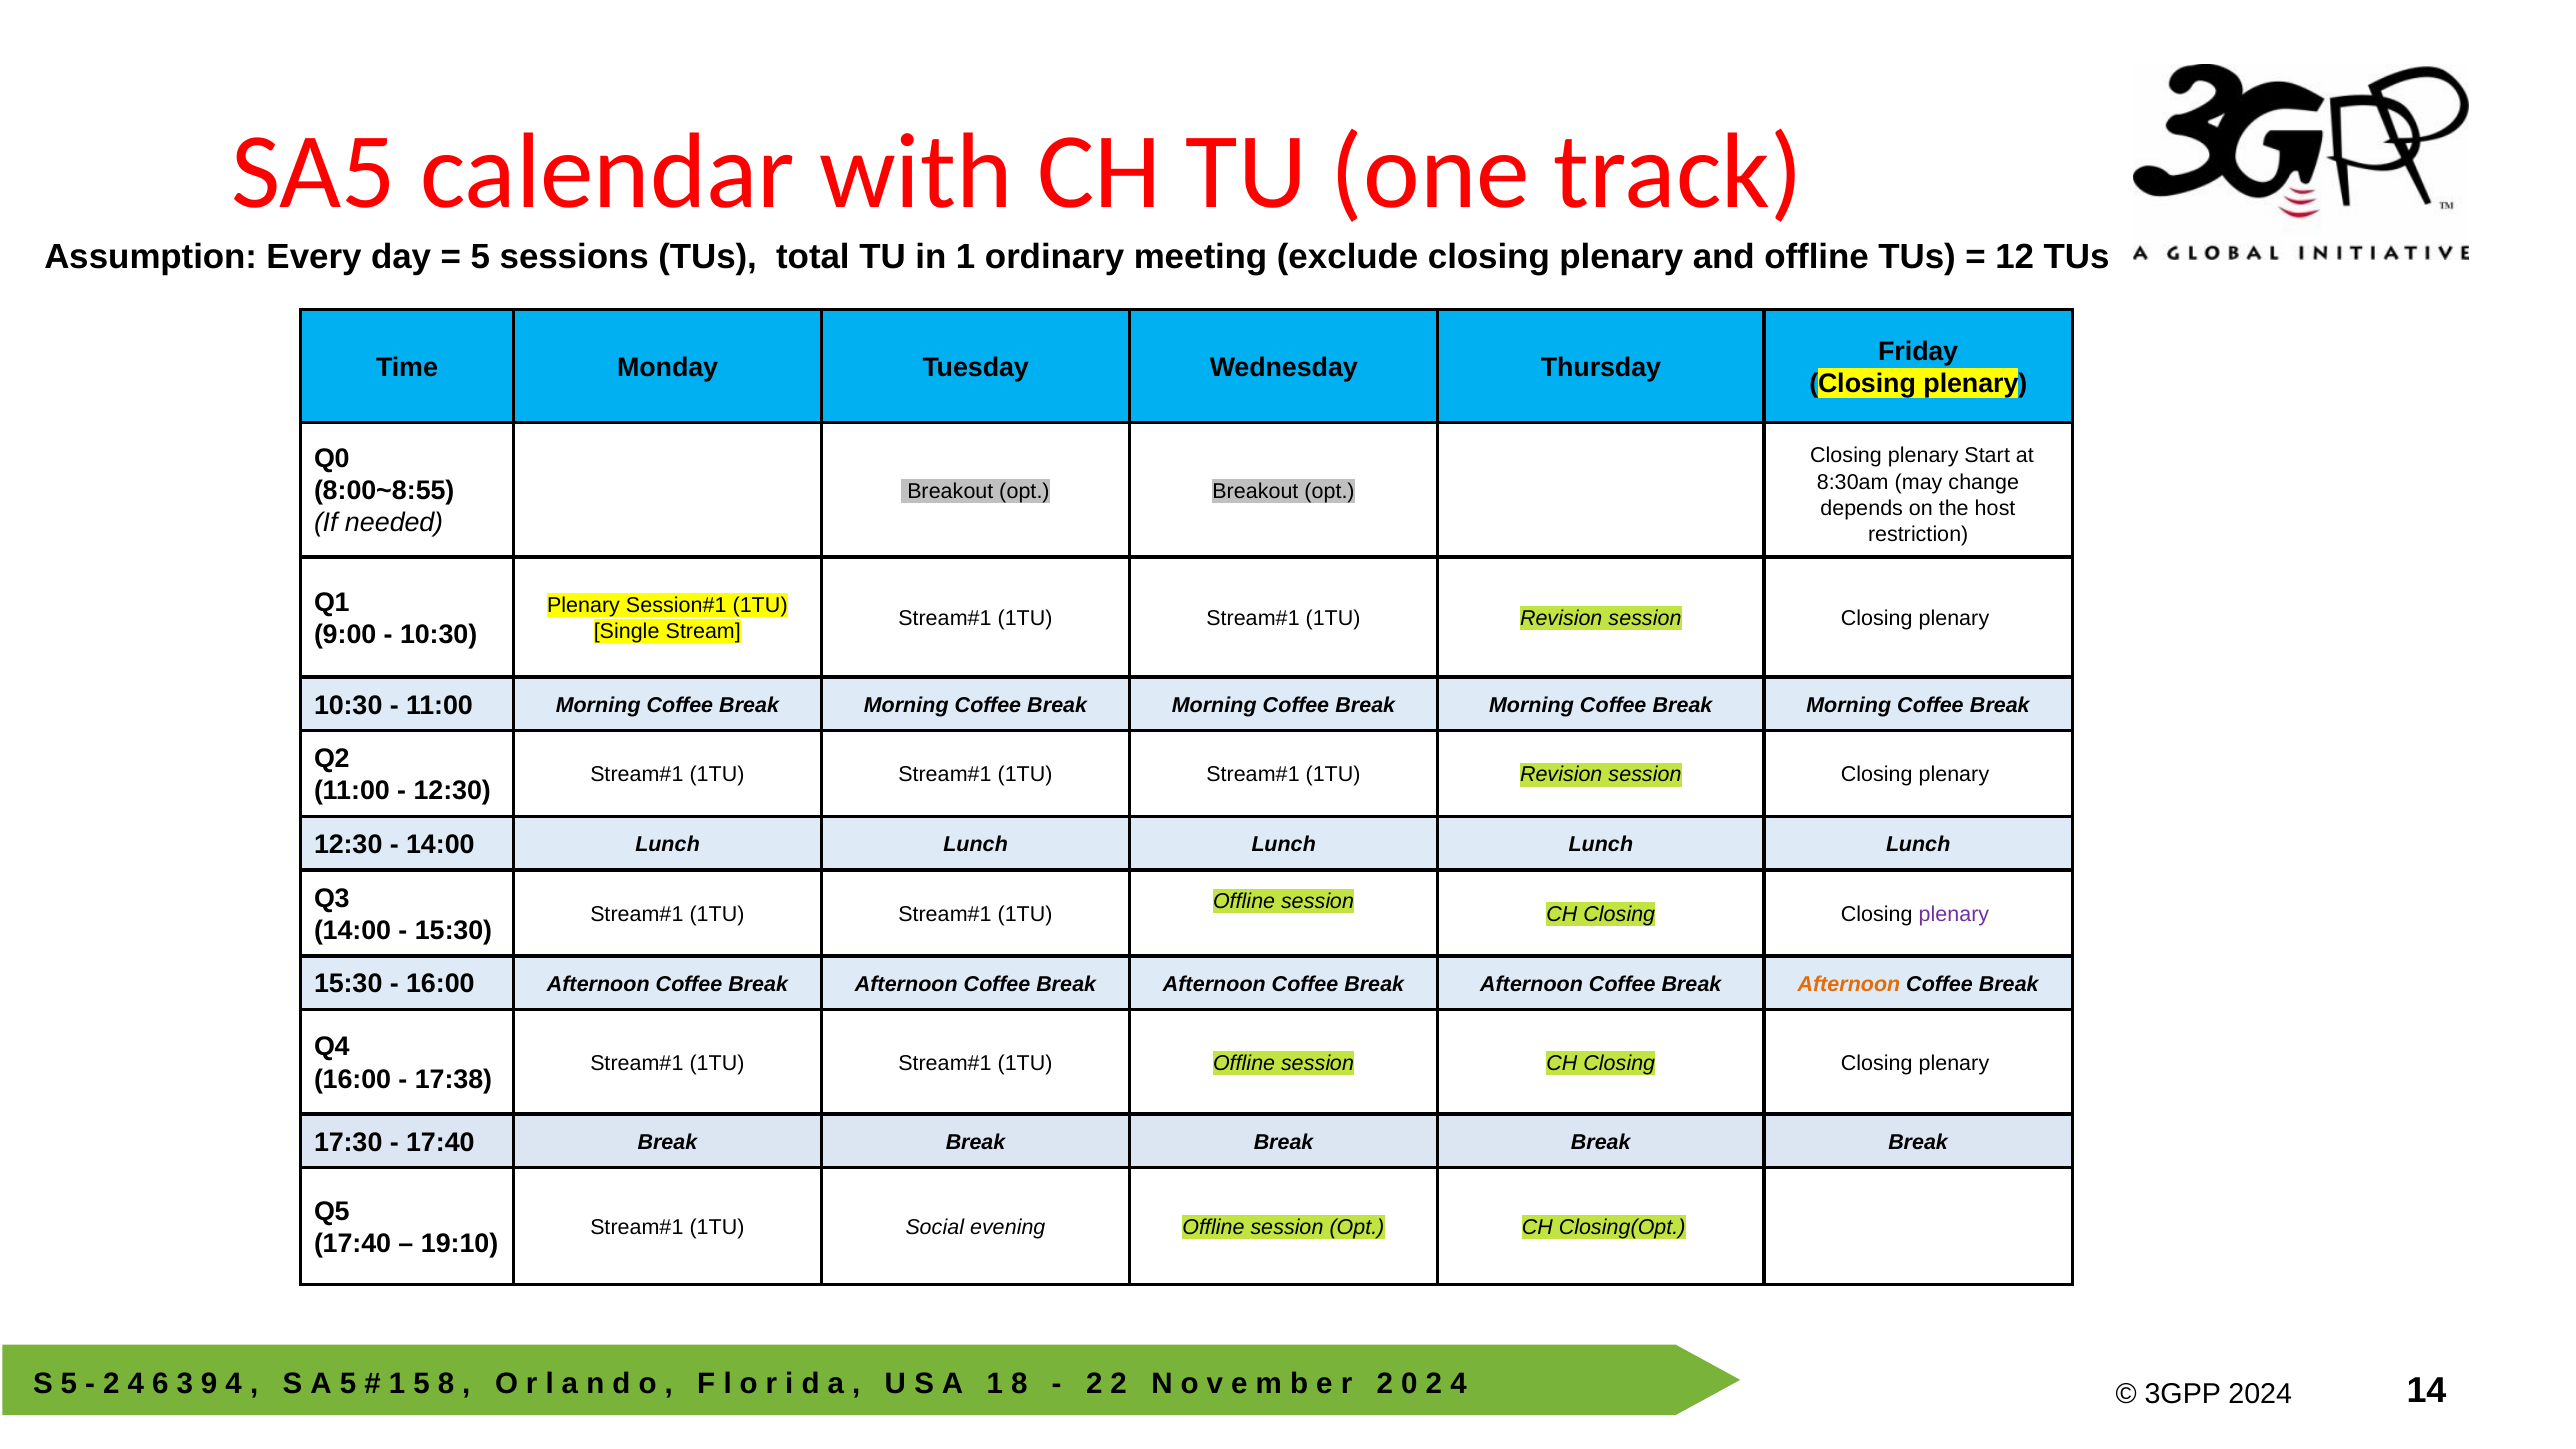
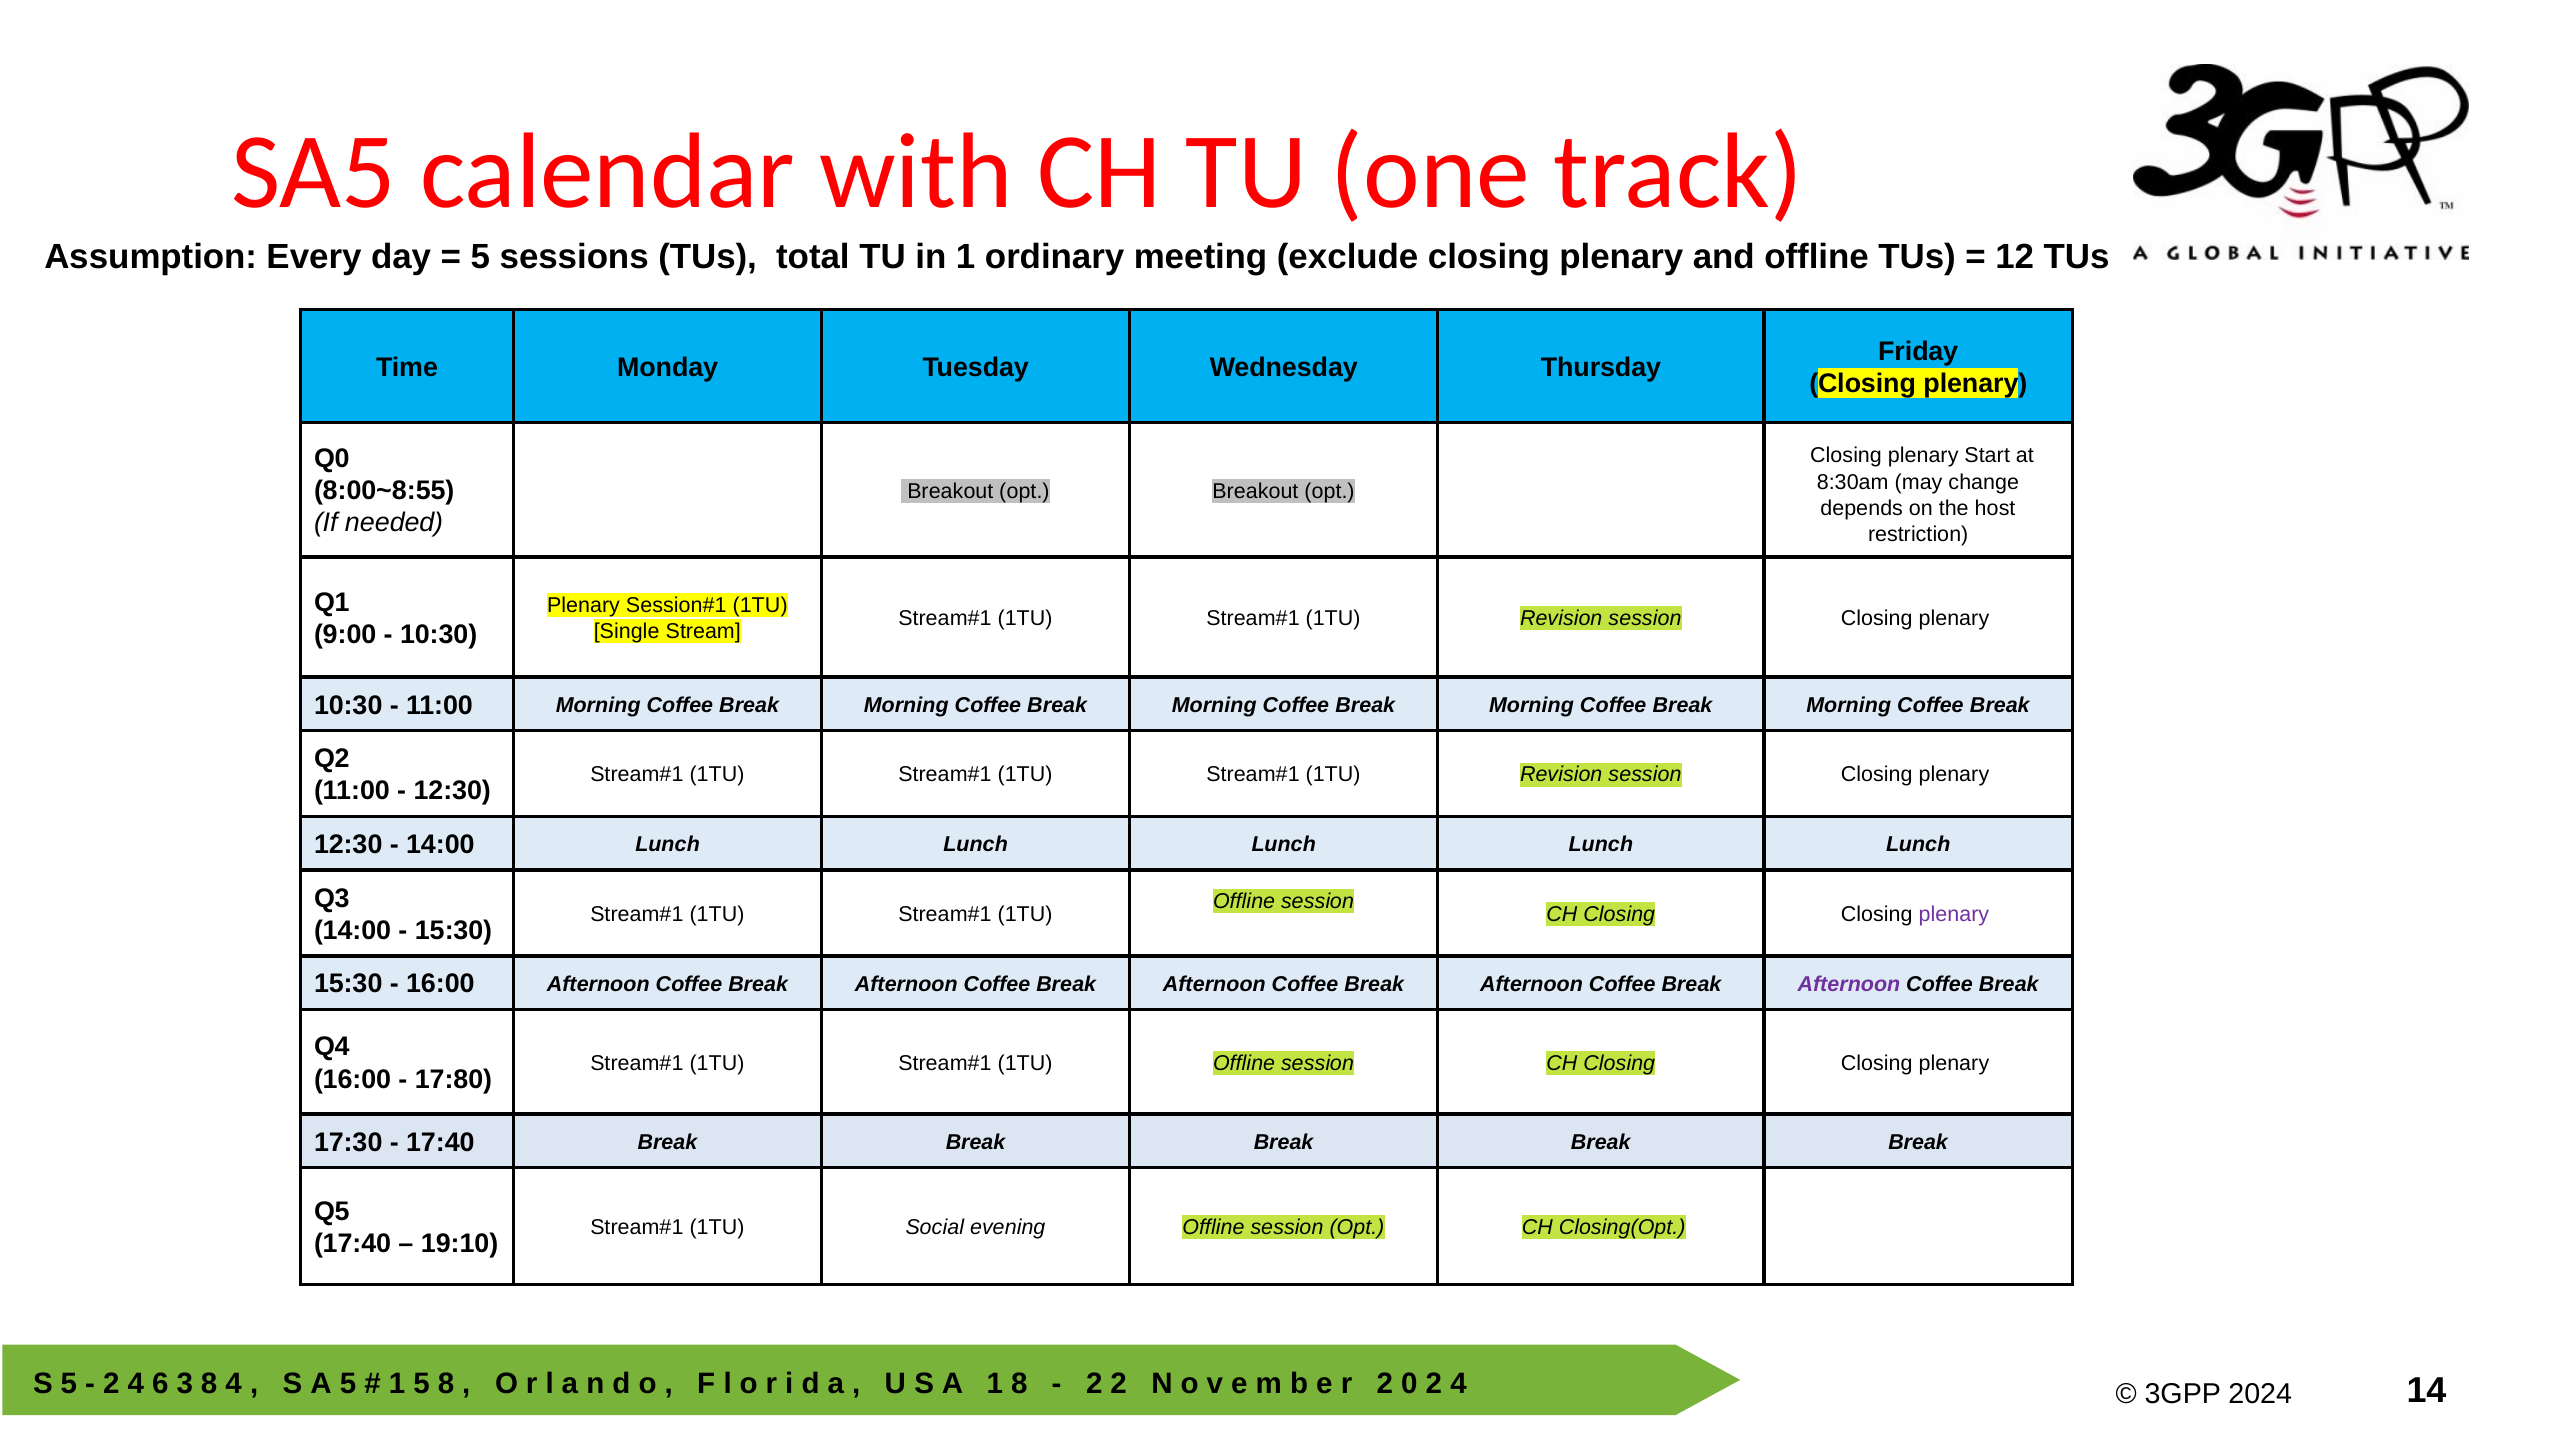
Afternoon colour: orange -> purple (1849, 984)
17:38: 17:38 -> 17:80 (454, 1079)
9: 9 -> 8 (209, 1384)
